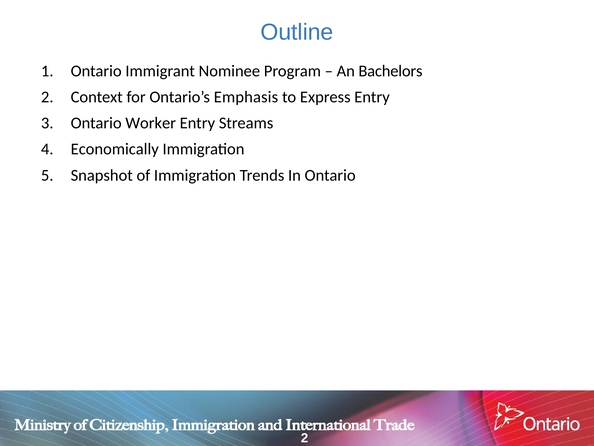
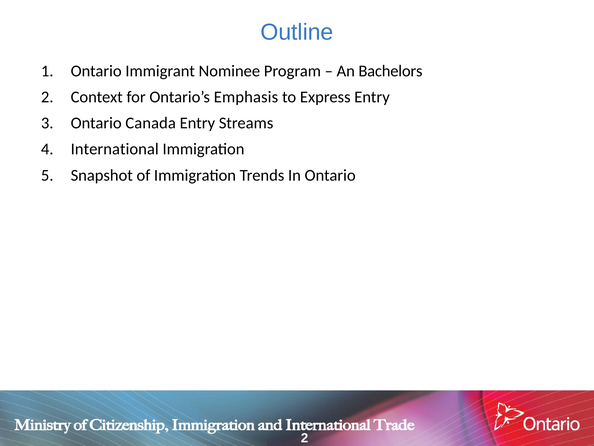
Worker: Worker -> Canada (151, 123)
Economically: Economically -> International (115, 149)
